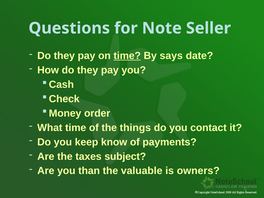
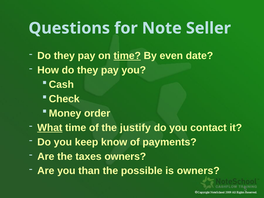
says: says -> even (171, 56)
What underline: none -> present (50, 128)
things: things -> justify (135, 128)
taxes subject: subject -> owners (125, 156)
valuable: valuable -> possible (142, 171)
